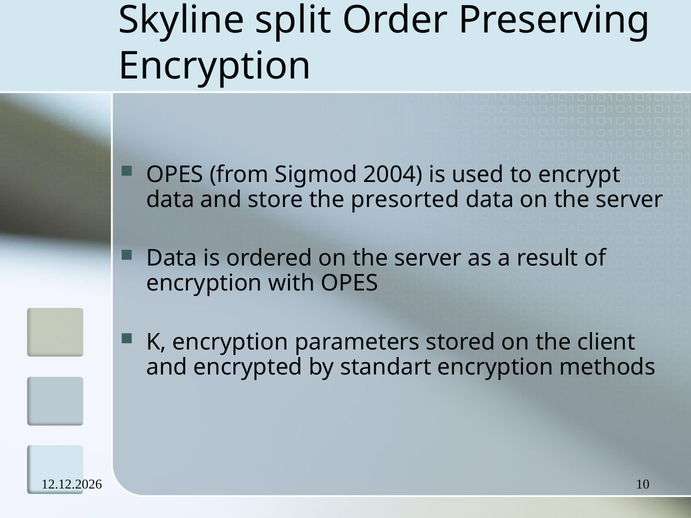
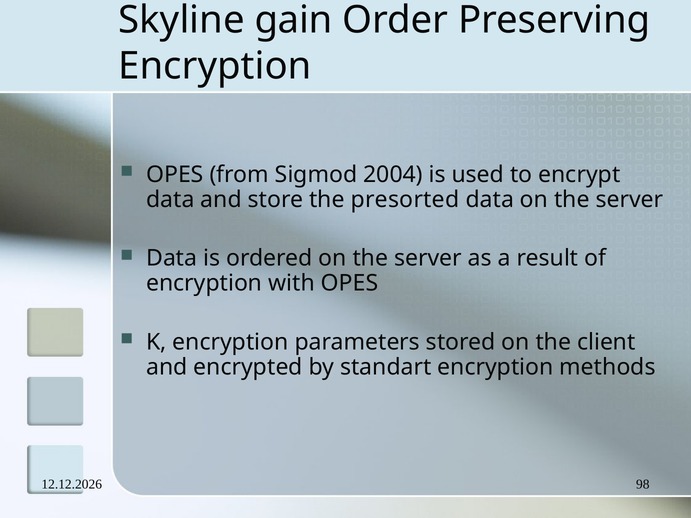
split: split -> gain (294, 20)
10: 10 -> 98 (643, 484)
